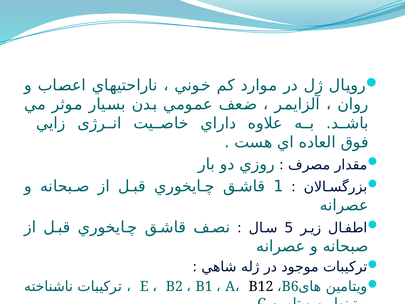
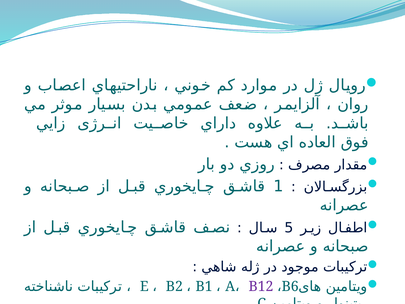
B12 colour: black -> purple (261, 286)
